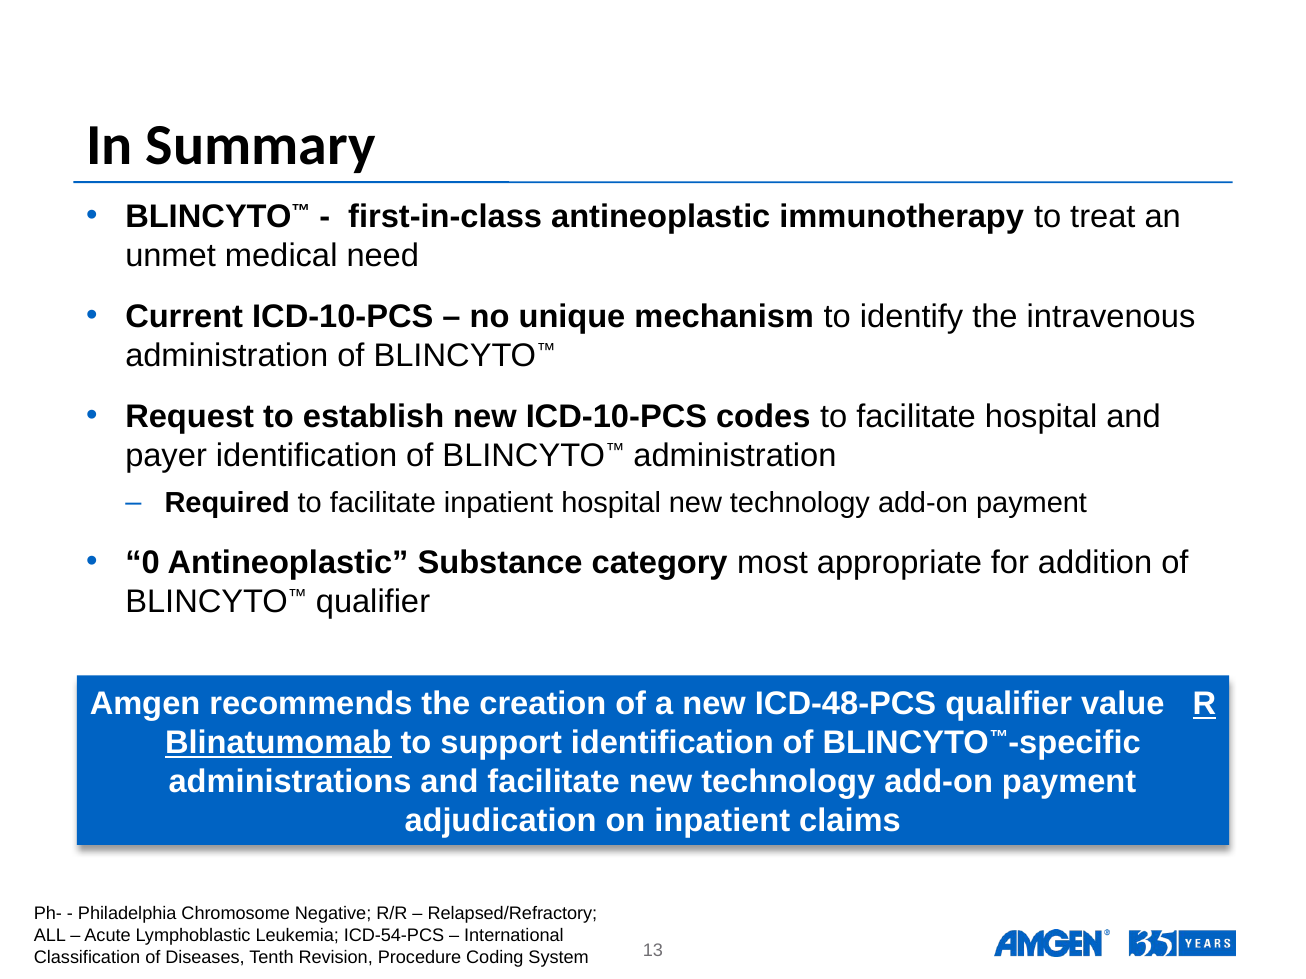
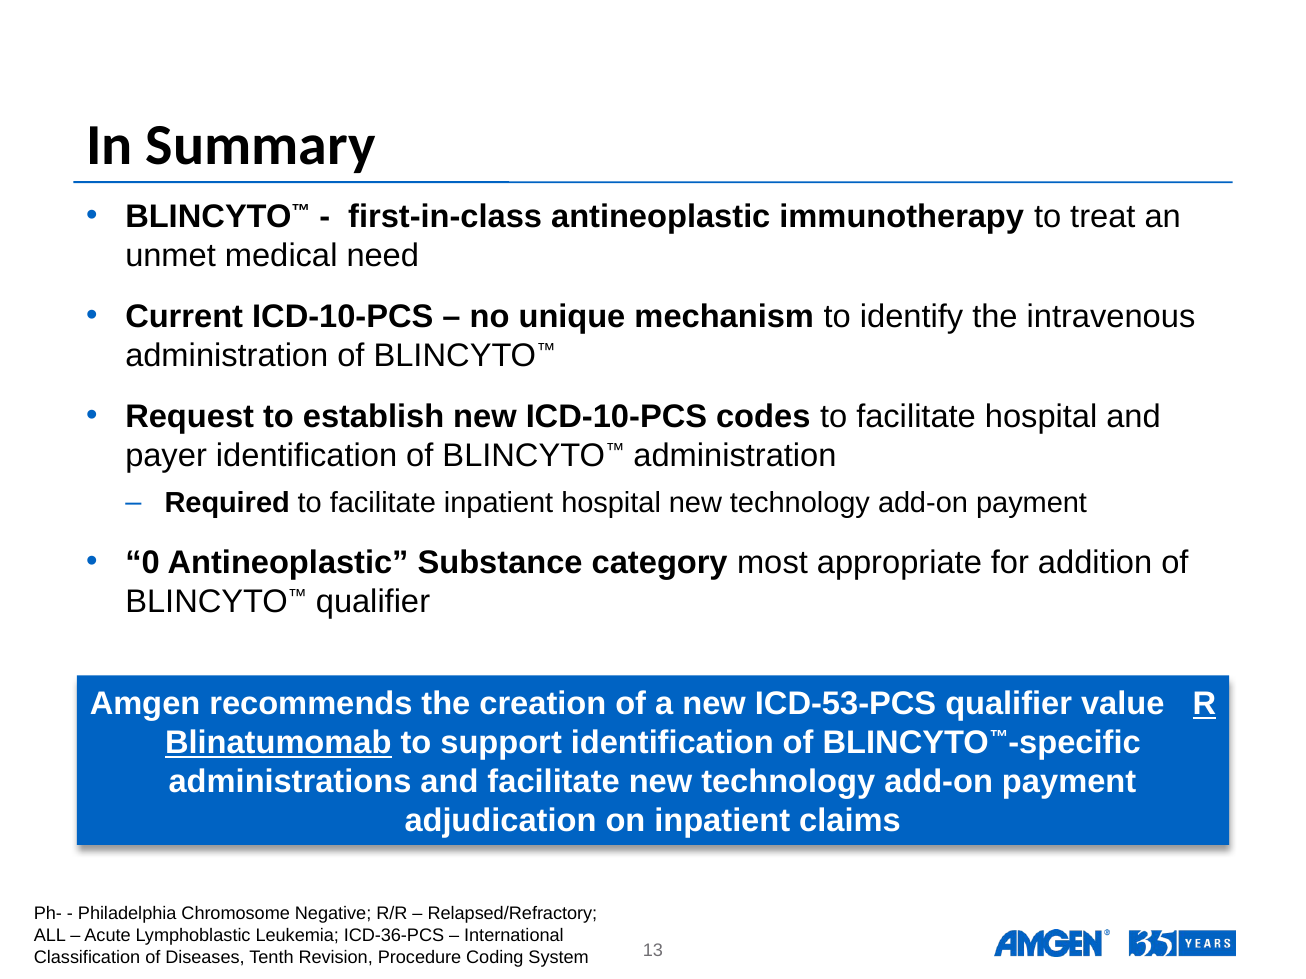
ICD-48-PCS: ICD-48-PCS -> ICD-53-PCS (846, 704)
ICD-54-PCS: ICD-54-PCS -> ICD-36-PCS (394, 936)
